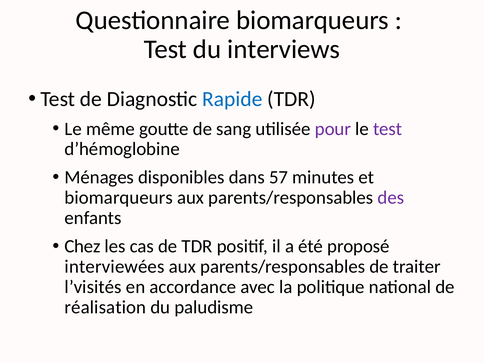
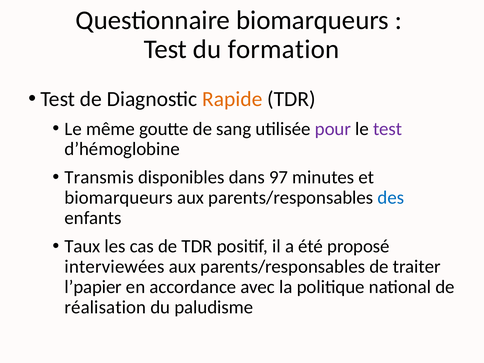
interviews: interviews -> formation (284, 49)
Rapide colour: blue -> orange (232, 99)
Ménages: Ménages -> Transmis (99, 177)
57: 57 -> 97 (279, 177)
des colour: purple -> blue (391, 198)
Chez: Chez -> Taux (83, 246)
l’visités: l’visités -> l’papier (93, 287)
